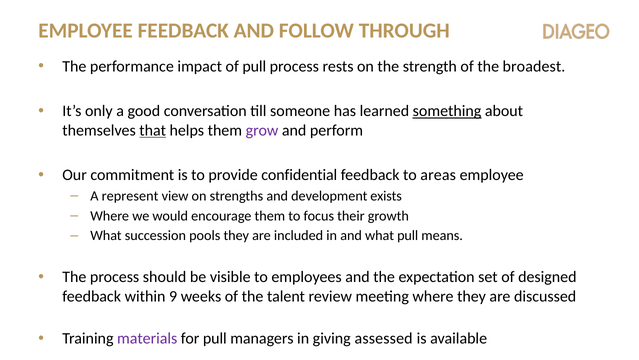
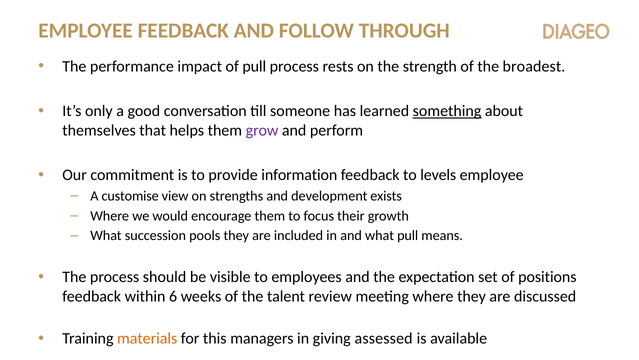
that underline: present -> none (153, 130)
confidential: confidential -> information (299, 175)
areas: areas -> levels (438, 175)
represent: represent -> customise (130, 196)
designed: designed -> positions (547, 277)
9: 9 -> 6 (173, 296)
materials colour: purple -> orange (147, 338)
for pull: pull -> this (215, 338)
